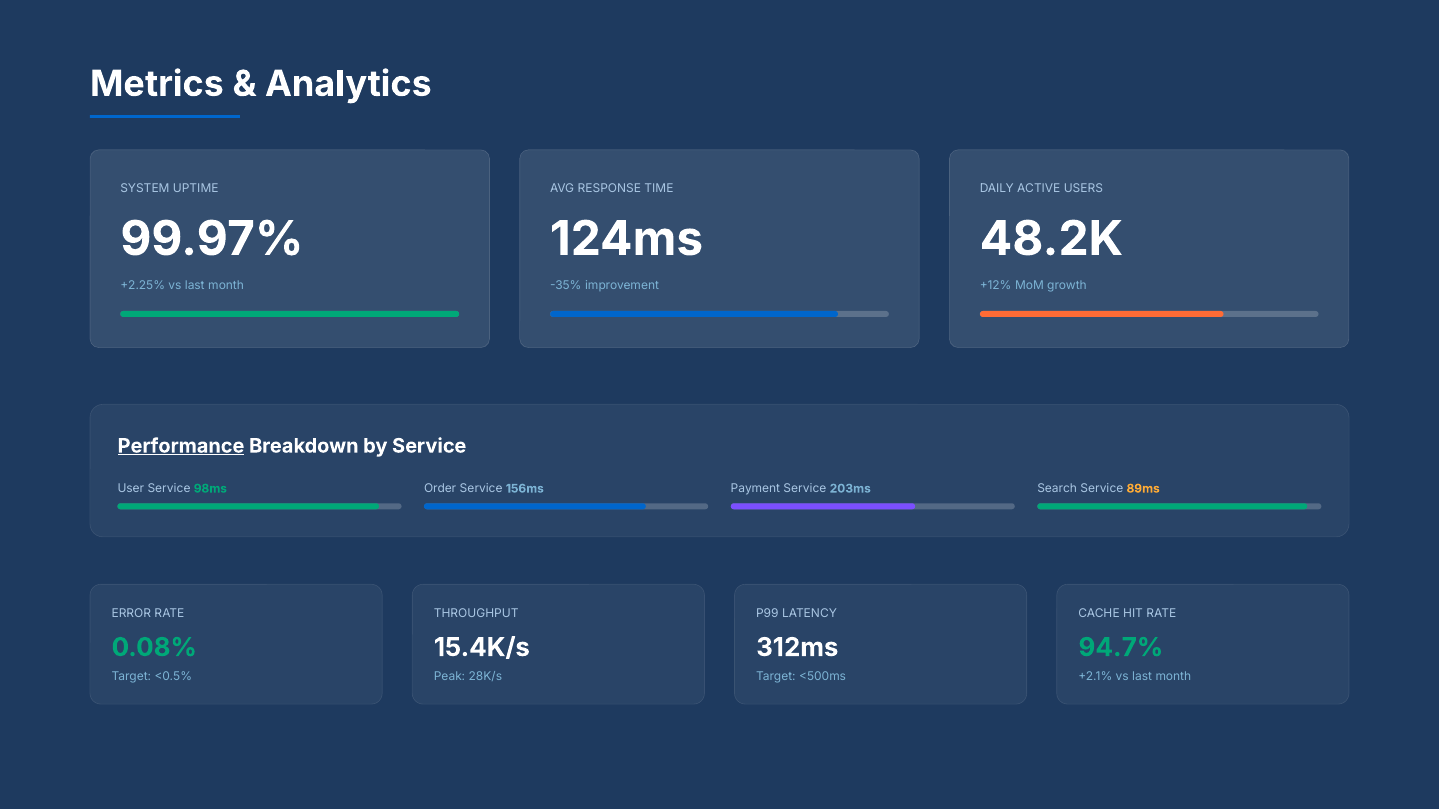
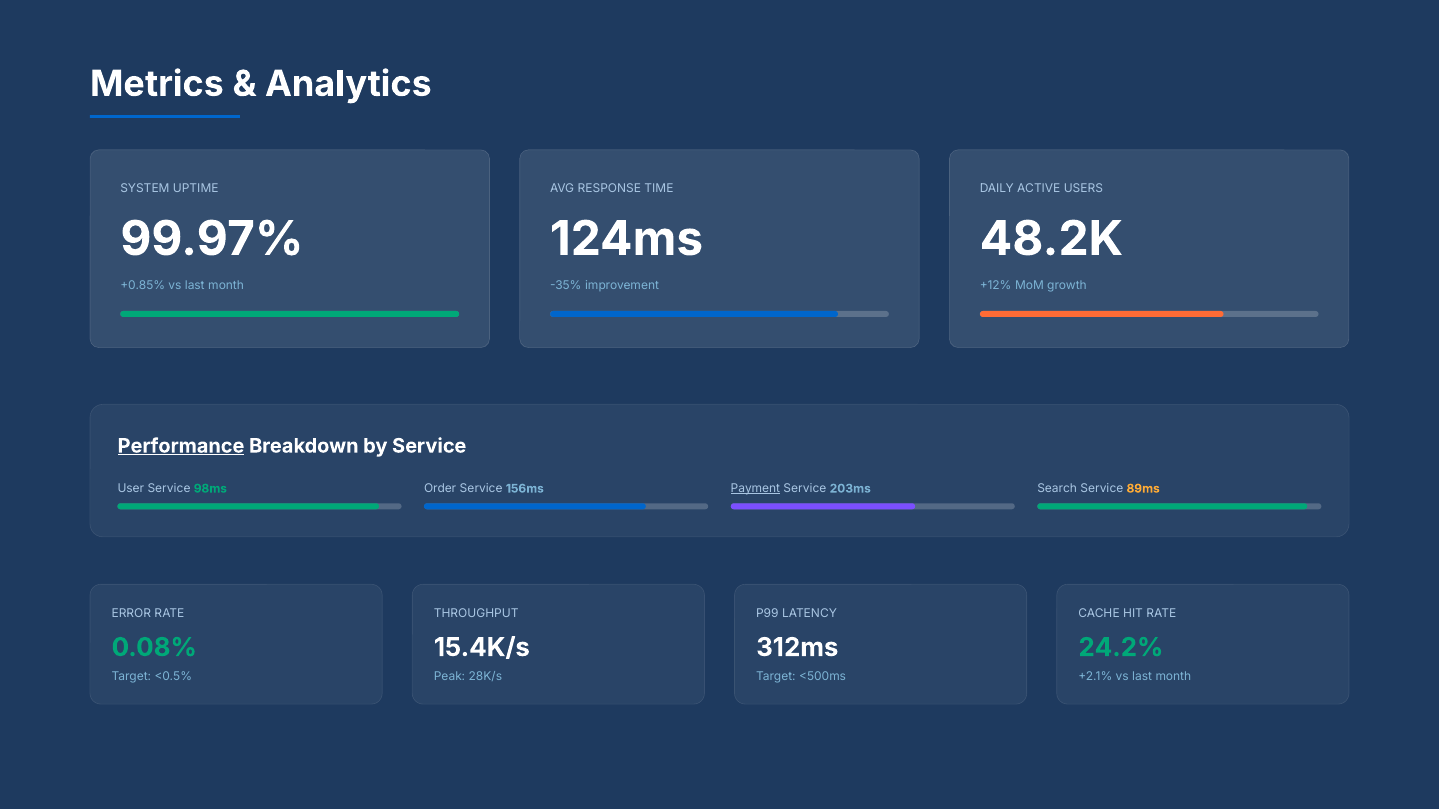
+2.25%: +2.25% -> +0.85% (143, 286)
Payment underline: none -> present (755, 489)
94.7%: 94.7% -> 24.2% (1121, 648)
